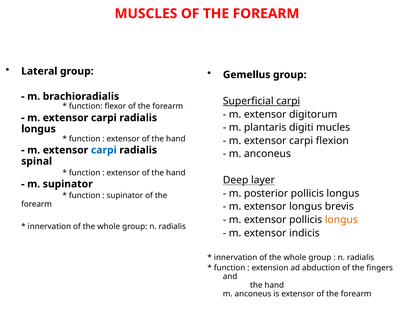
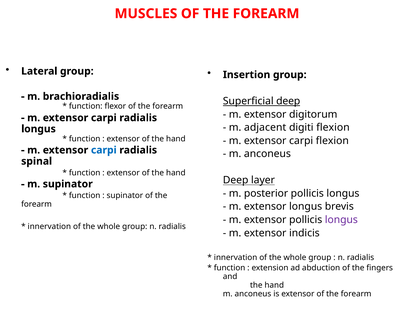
Gemellus: Gemellus -> Insertion (247, 75)
Superficial carpi: carpi -> deep (288, 101)
plantaris: plantaris -> adjacent (265, 128)
digiti mucles: mucles -> flexion (333, 128)
longus colour: orange -> purple (341, 220)
